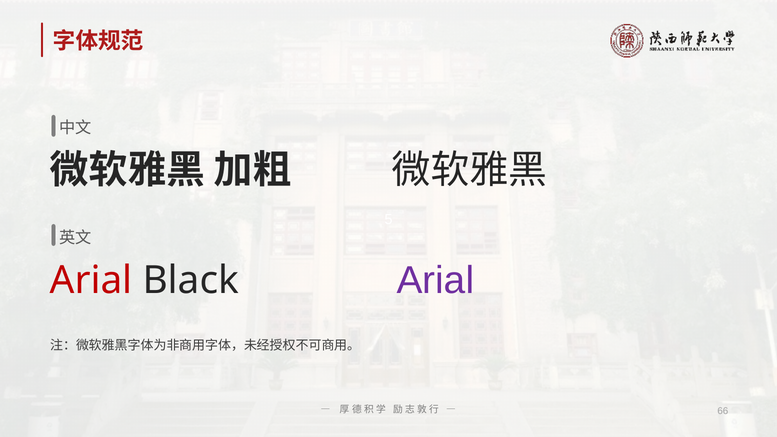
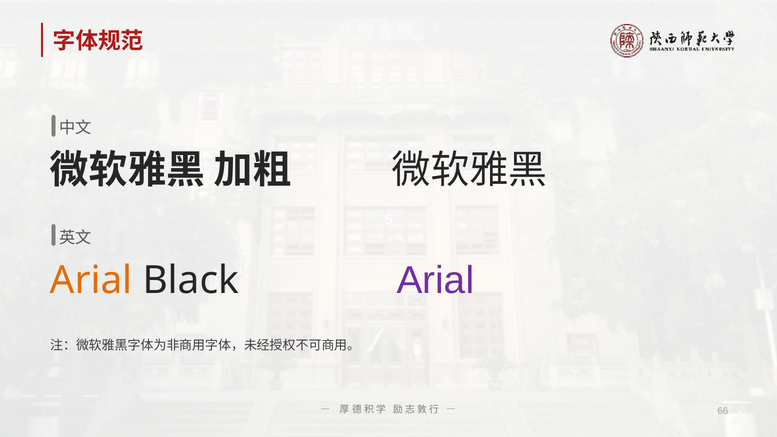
Arial colour: red -> orange (91, 280)
